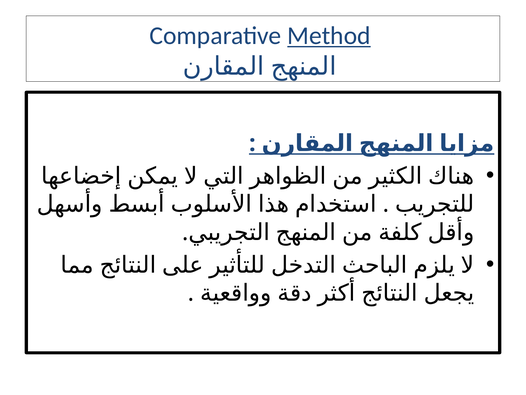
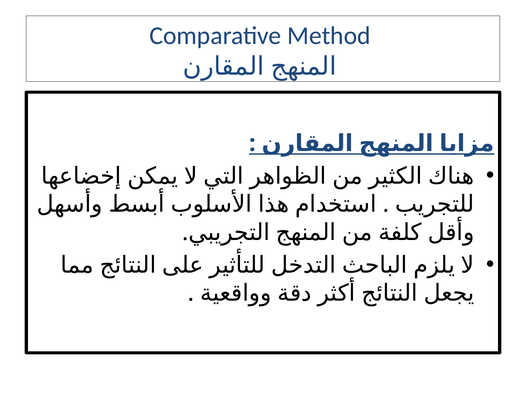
Method underline: present -> none (329, 36)
